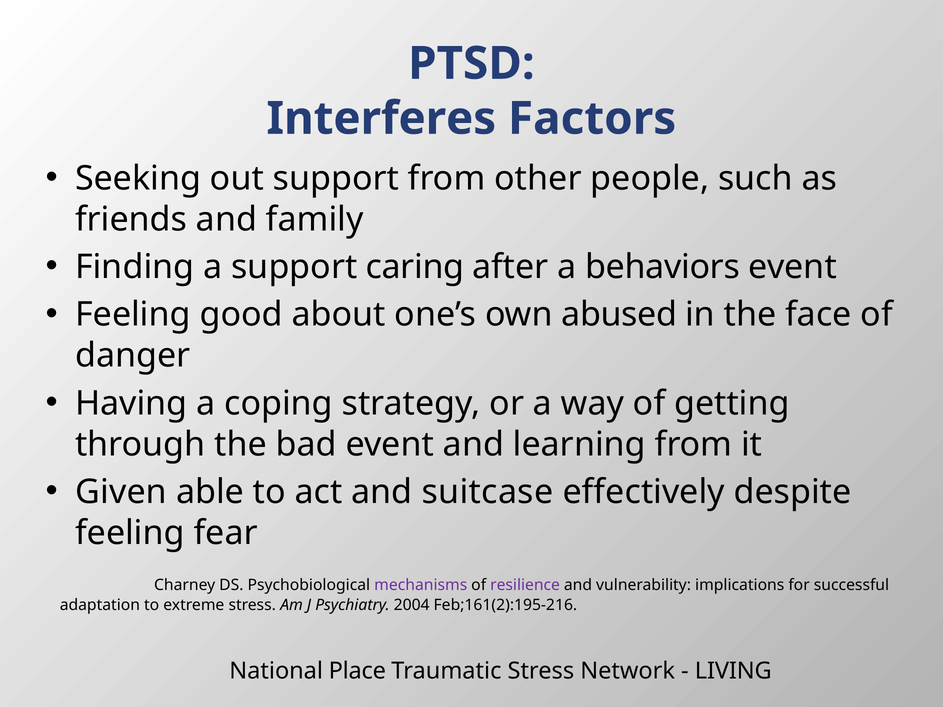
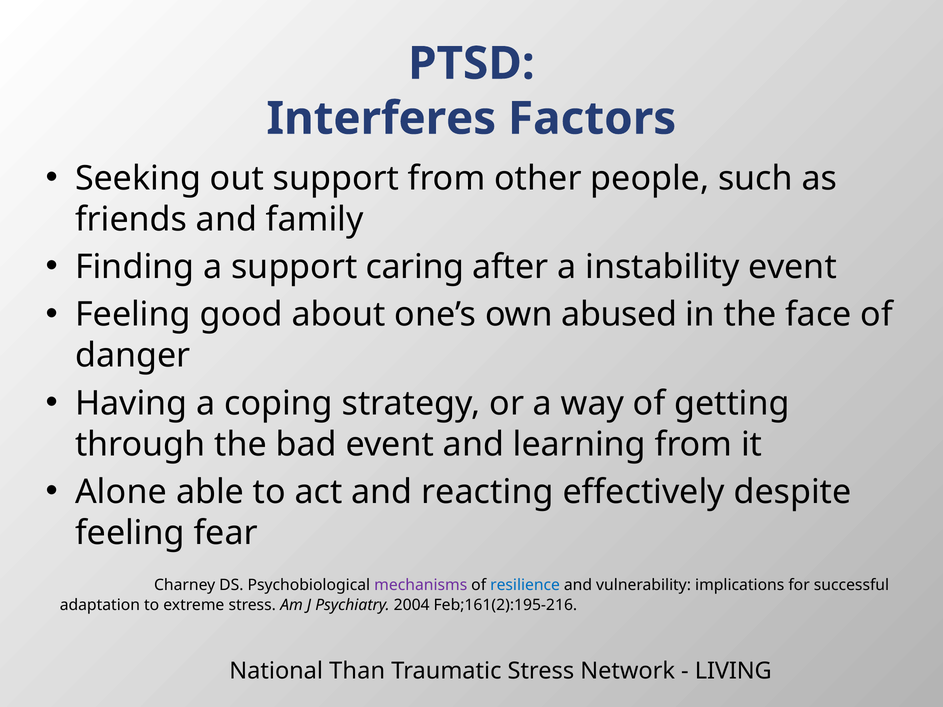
behaviors: behaviors -> instability (662, 267)
Given: Given -> Alone (121, 492)
suitcase: suitcase -> reacting (488, 492)
resilience colour: purple -> blue (525, 585)
Place: Place -> Than (357, 671)
